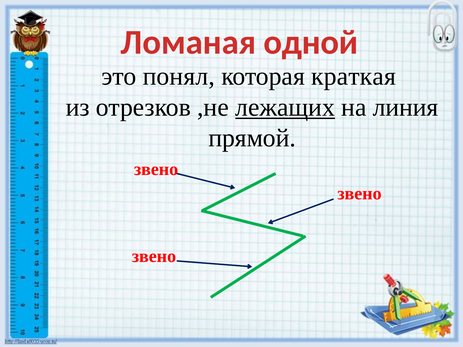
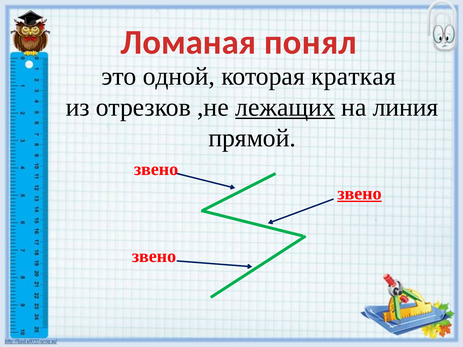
одной: одной -> понял (310, 42)
понял: понял -> одной (179, 76)
звено underline: none -> present (359, 194)
